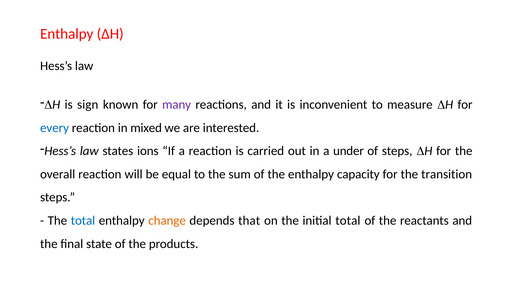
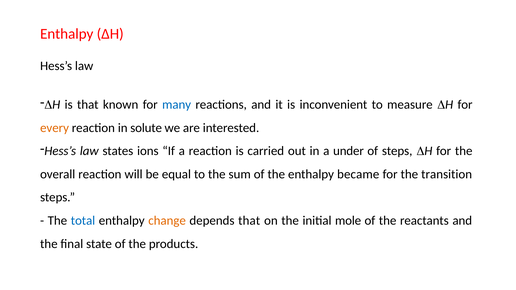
is sign: sign -> that (88, 105)
many colour: purple -> blue (177, 105)
every colour: blue -> orange (55, 128)
mixed: mixed -> solute (146, 128)
capacity: capacity -> became (358, 174)
initial total: total -> mole (348, 221)
